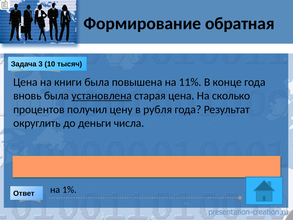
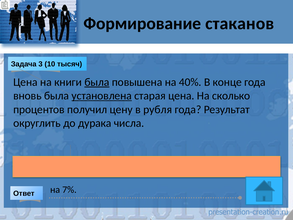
обратная: обратная -> стаканов (240, 24)
была underline: none -> present (97, 82)
11%: 11% -> 40% (190, 82)
деньги: деньги -> дурака (95, 123)
1%: 1% -> 7% (69, 189)
